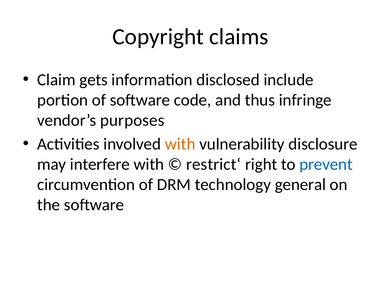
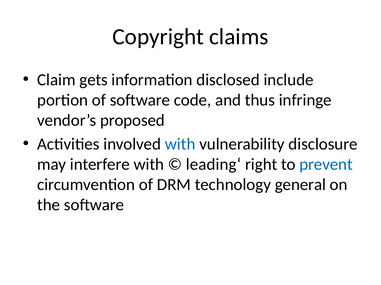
purposes: purposes -> proposed (132, 121)
with colour: orange -> blue (180, 144)
restrict‘: restrict‘ -> leading‘ (213, 165)
